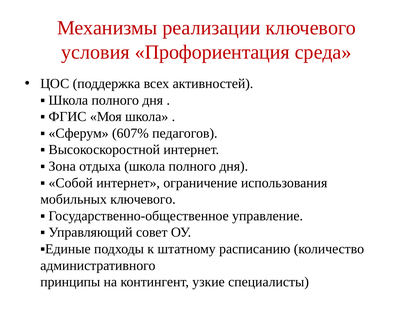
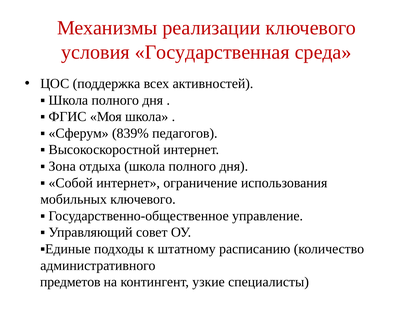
Профориентация: Профориентация -> Государственная (212, 52)
607%: 607% -> 839% (130, 133)
принципы: принципы -> предметов (70, 282)
